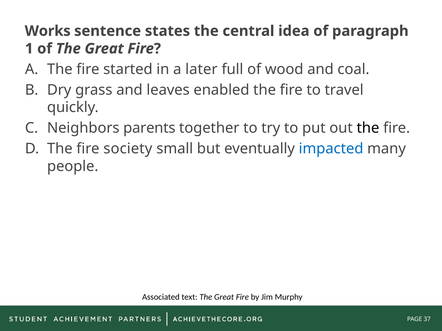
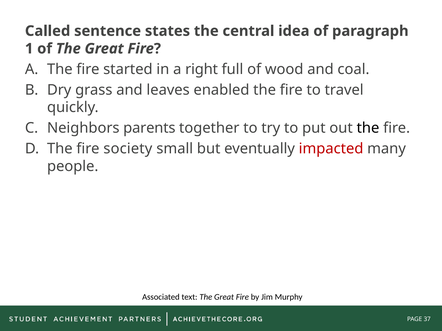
Works: Works -> Called (48, 31)
later: later -> right (202, 69)
impacted colour: blue -> red (331, 149)
